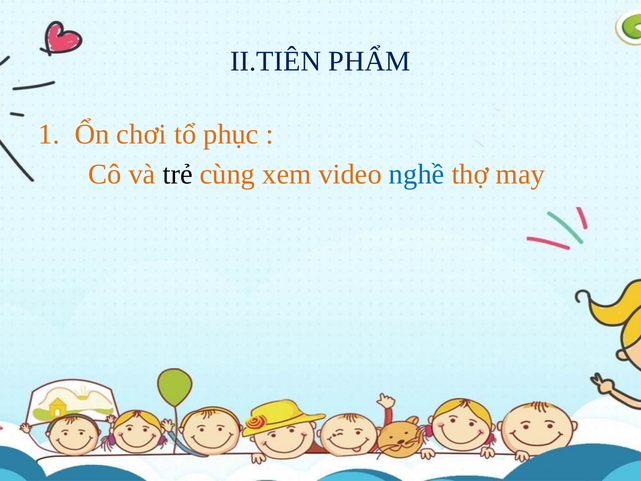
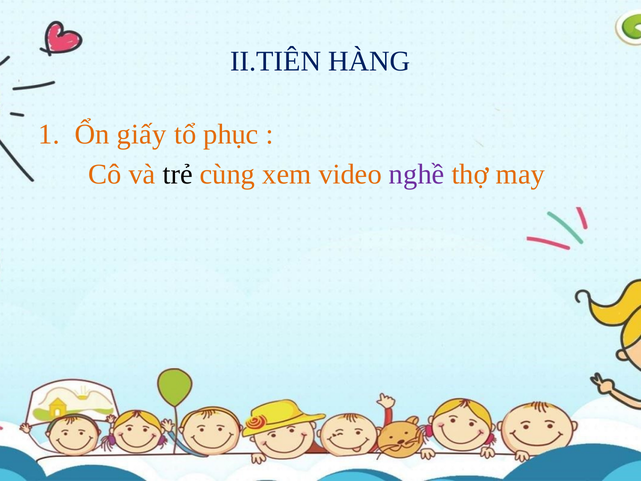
PHẨM: PHẨM -> HÀNG (369, 61)
chơi: chơi -> giấy (142, 134)
nghề colour: blue -> purple (417, 174)
